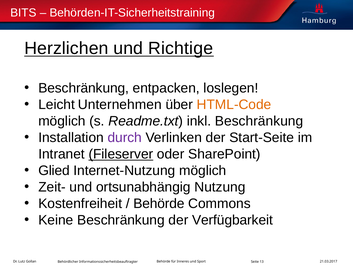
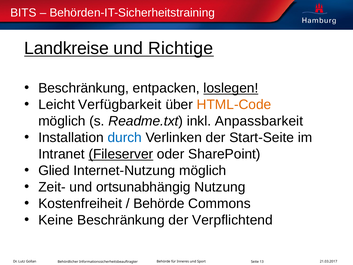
Herzlichen: Herzlichen -> Landkreise (67, 48)
loslegen underline: none -> present (231, 88)
Unternehmen: Unternehmen -> Verfügbarkeit (120, 105)
inkl Beschränkung: Beschränkung -> Anpassbarkeit (259, 121)
durch colour: purple -> blue (125, 138)
Verfügbarkeit: Verfügbarkeit -> Verpflichtend (232, 220)
